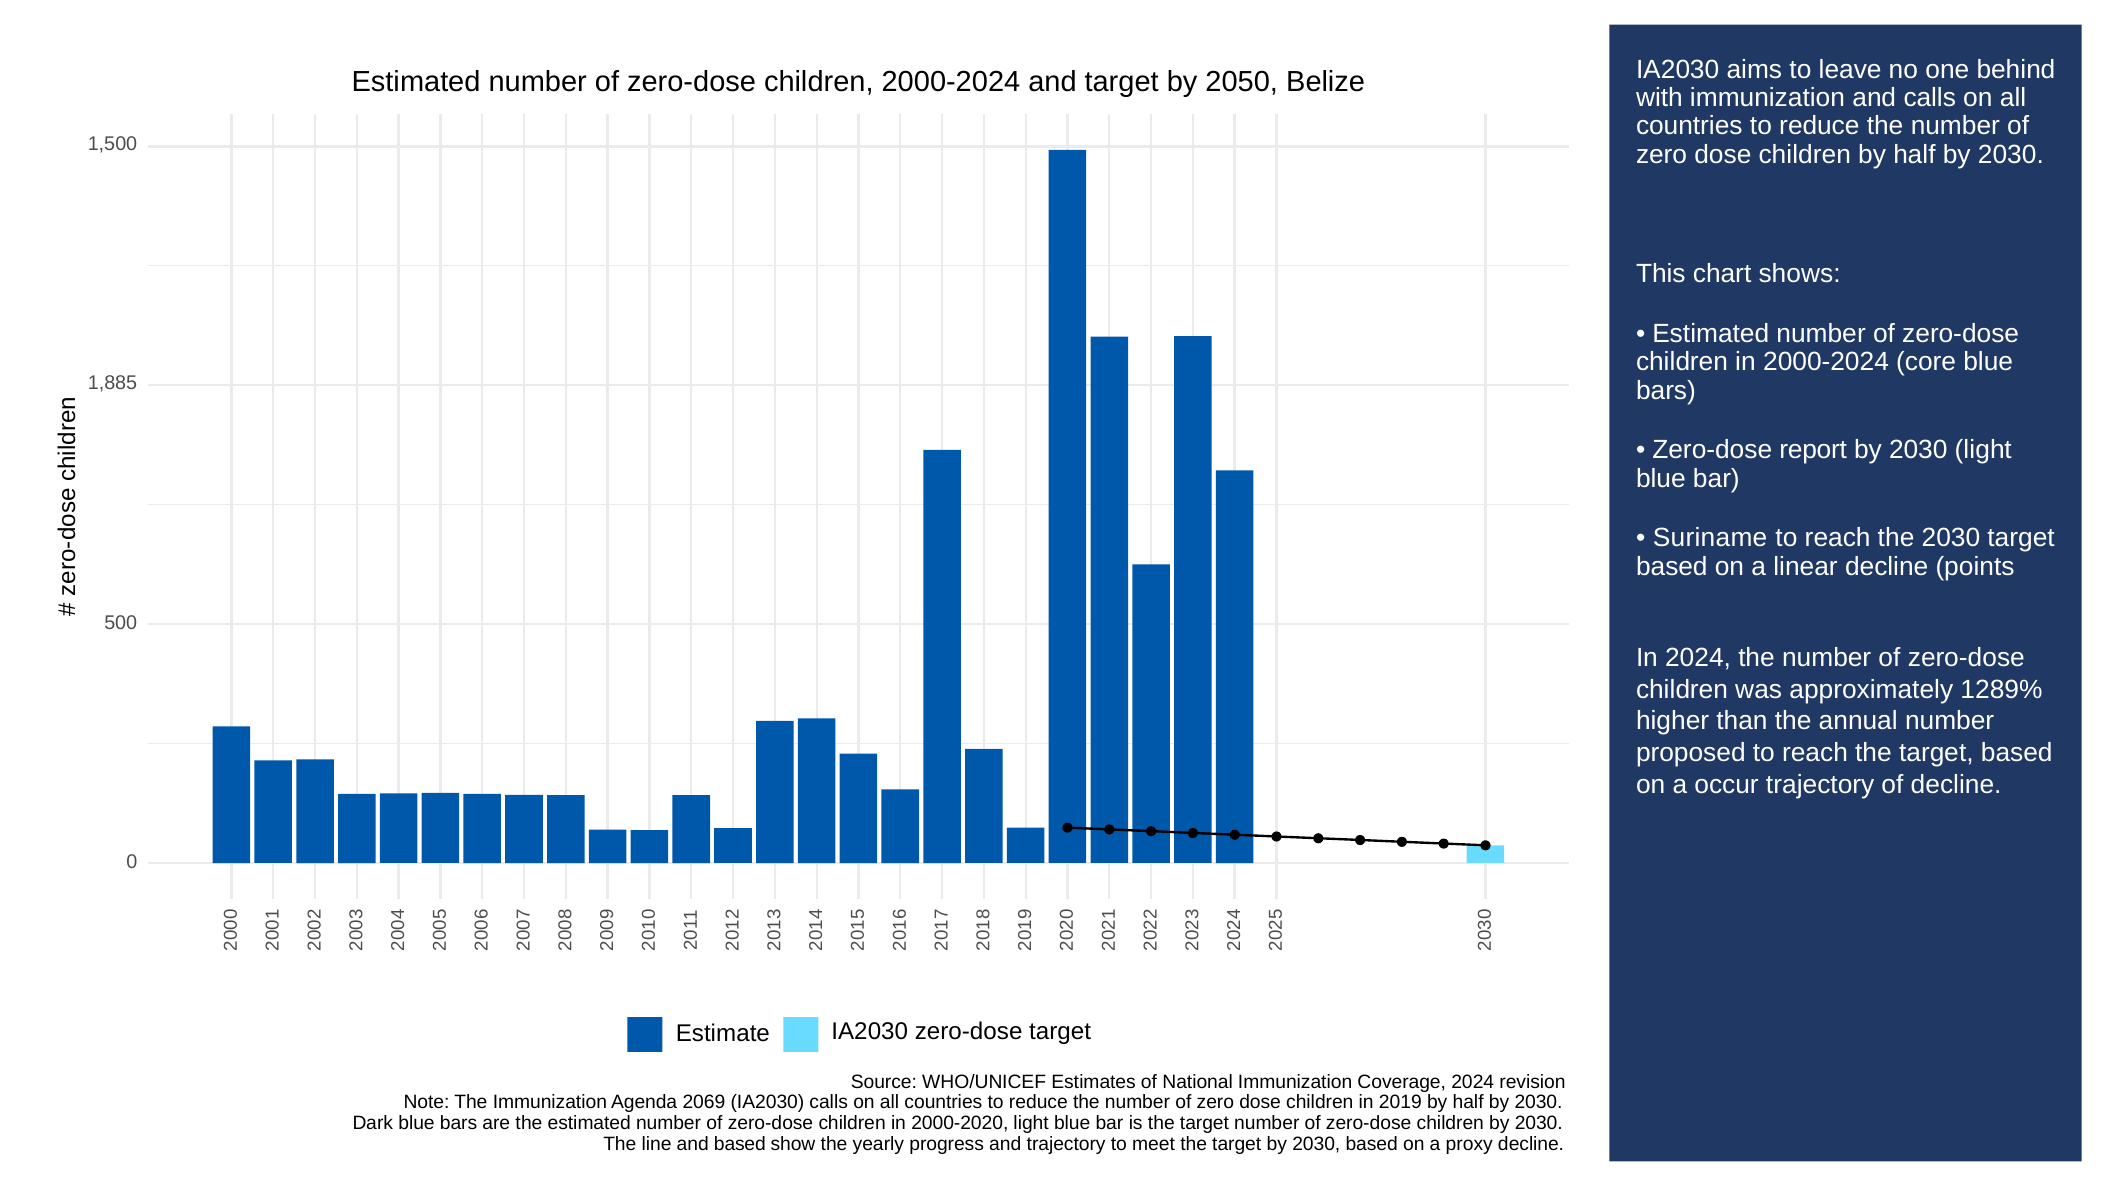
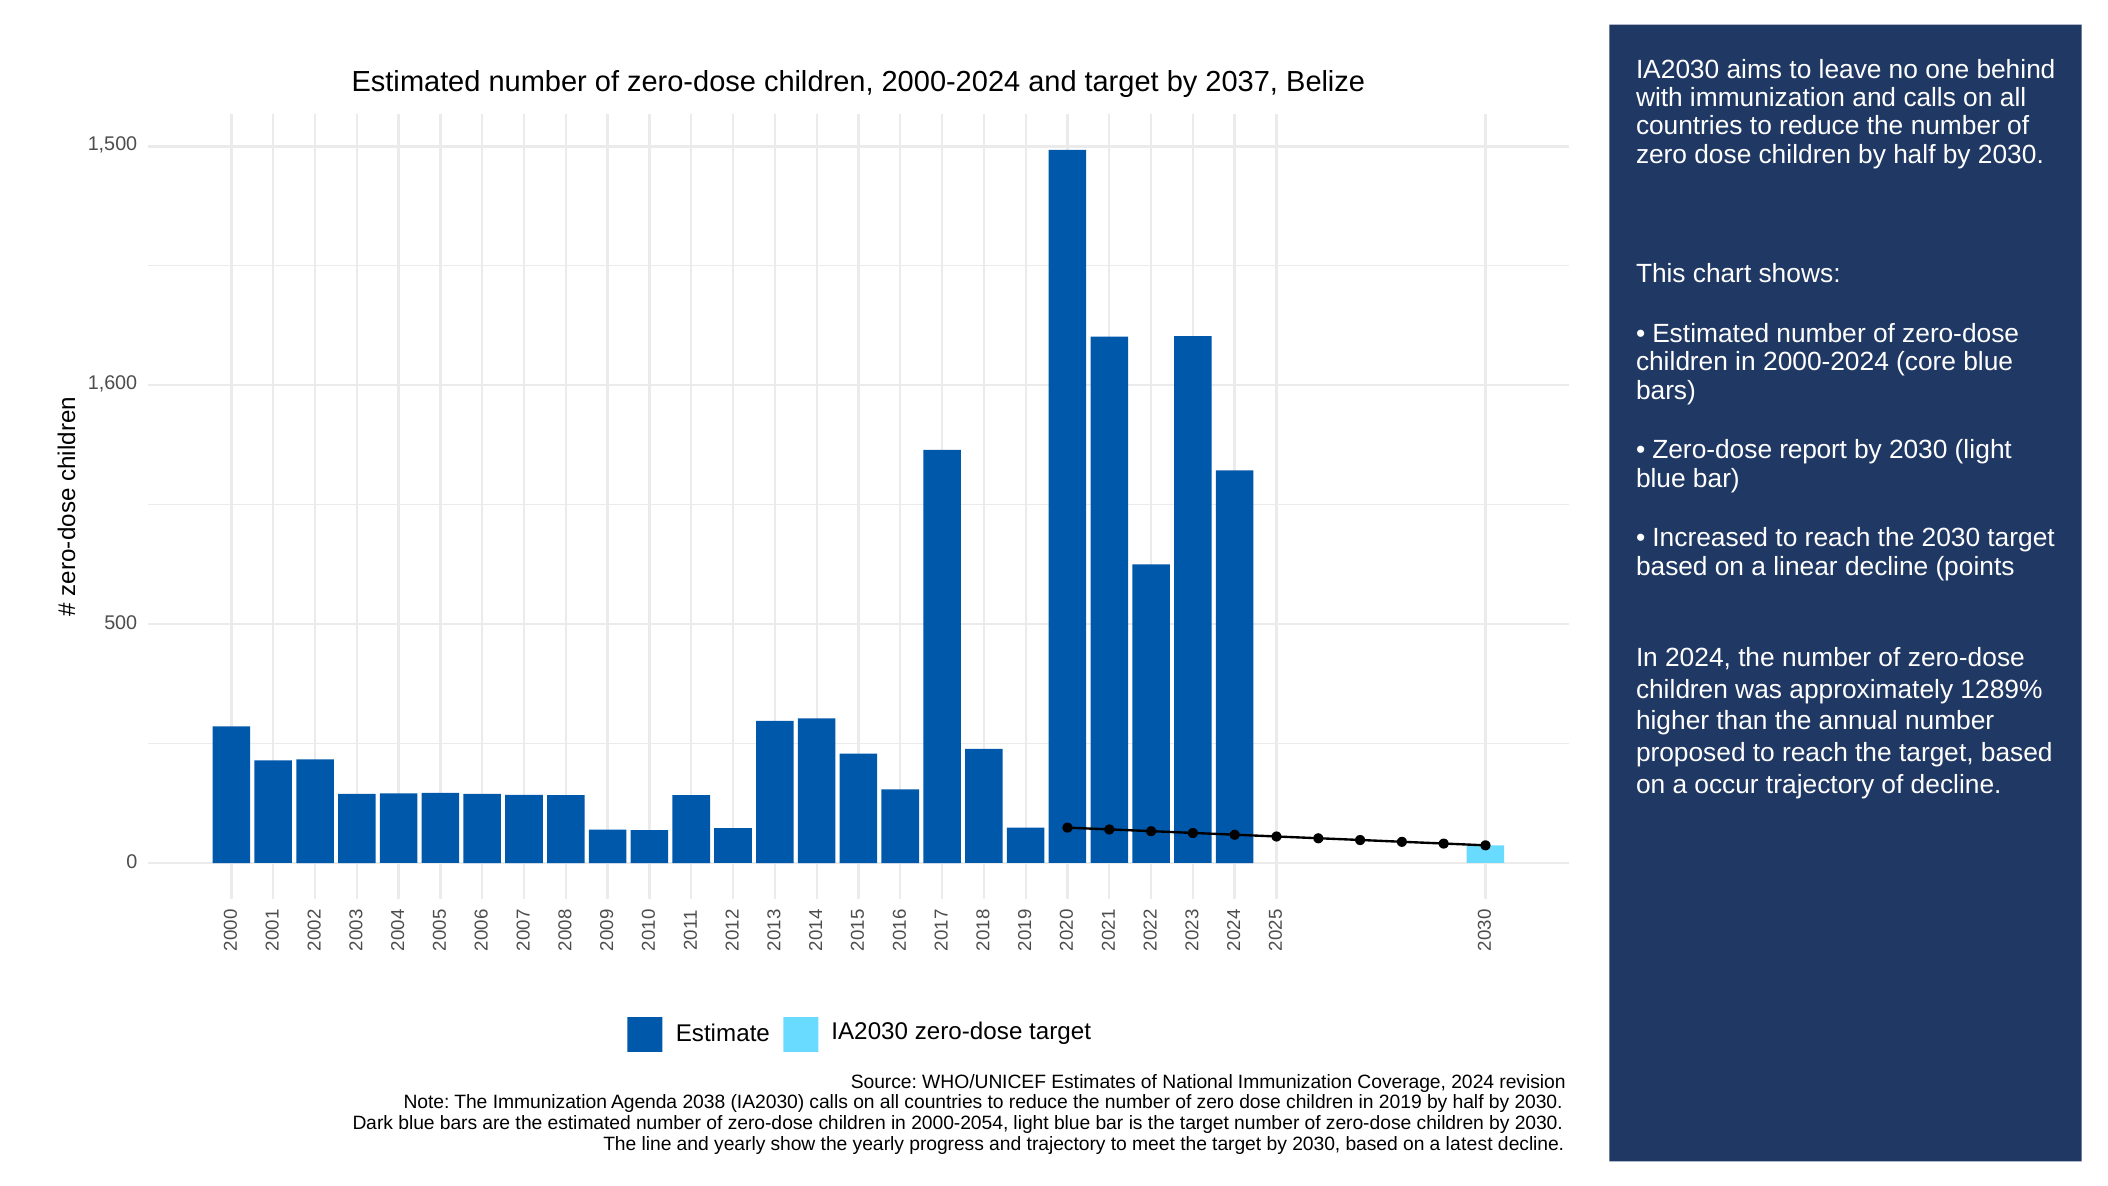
2050: 2050 -> 2037 (1242, 82)
1,885: 1,885 -> 1,600 (113, 383)
Suriname: Suriname -> Increased (1710, 538)
2069: 2069 -> 2038 (704, 1102)
2000-2020: 2000-2020 -> 2000-2054 (960, 1123)
and based: based -> yearly (740, 1144)
proxy: proxy -> latest (1469, 1144)
